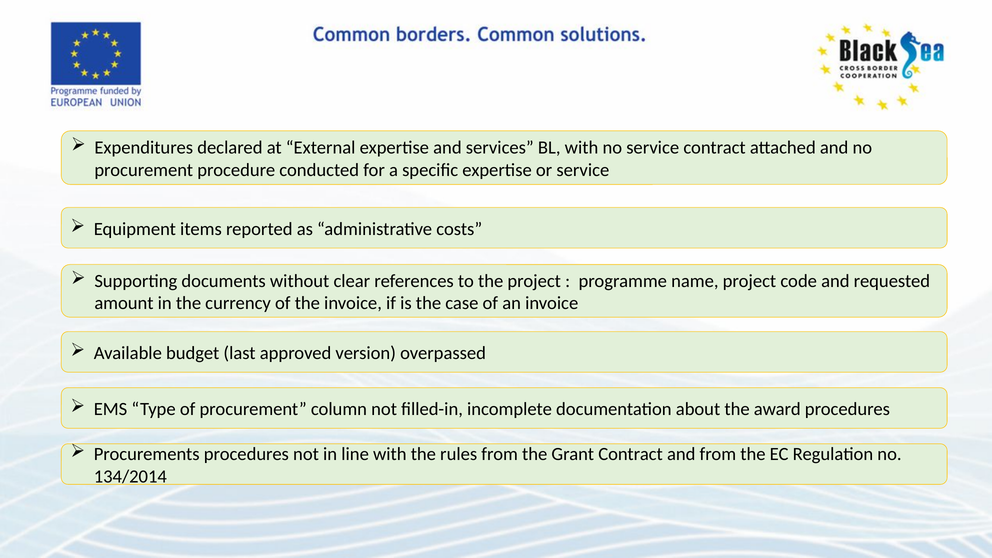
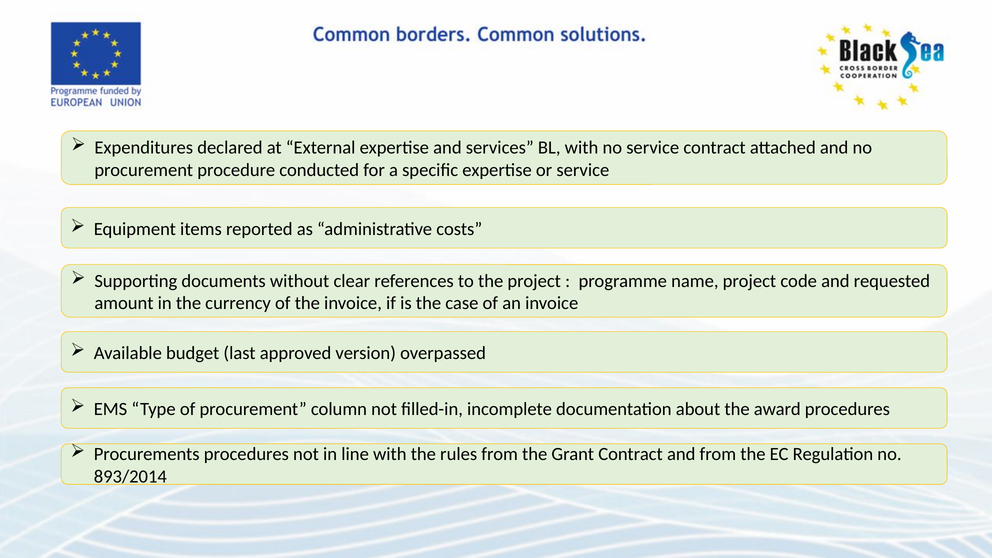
134/2014: 134/2014 -> 893/2014 (130, 477)
